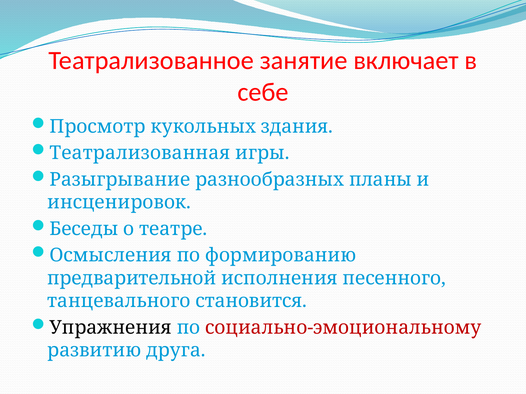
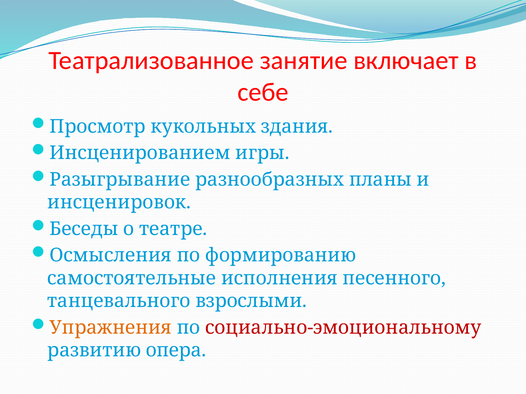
Театрализованная: Театрализованная -> Инсценированием (140, 153)
предварительной: предварительной -> самостоятельные (132, 278)
становится: становится -> взрослыми (251, 301)
Упражнения colour: black -> orange (111, 328)
друга: друга -> опера (176, 351)
